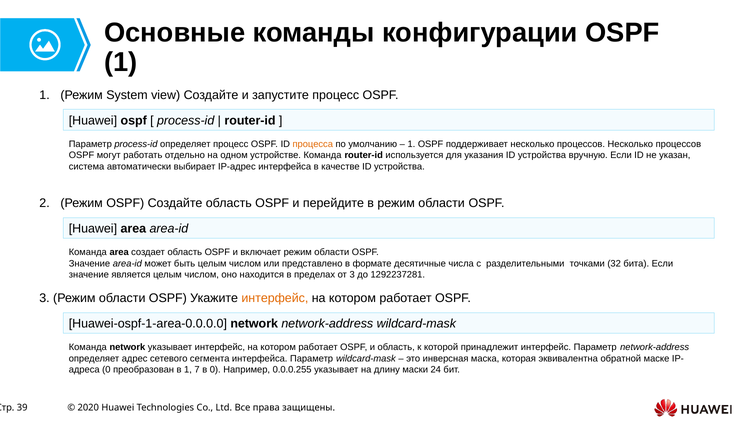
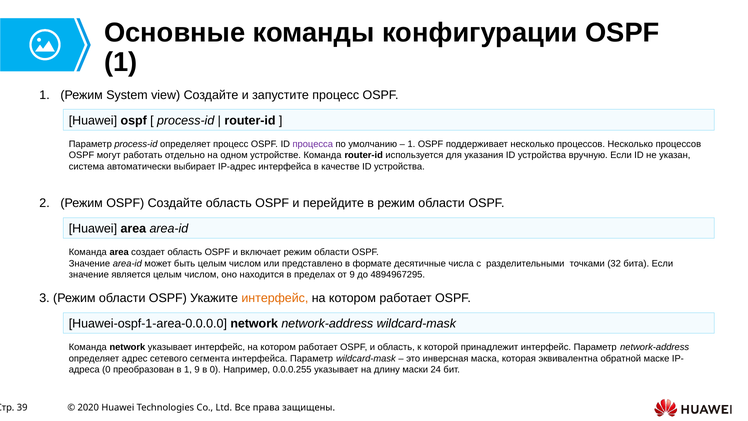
процесса colour: orange -> purple (313, 144)
от 3: 3 -> 9 (352, 274)
1292237281: 1292237281 -> 4894967295 (398, 274)
1 7: 7 -> 9 (197, 370)
